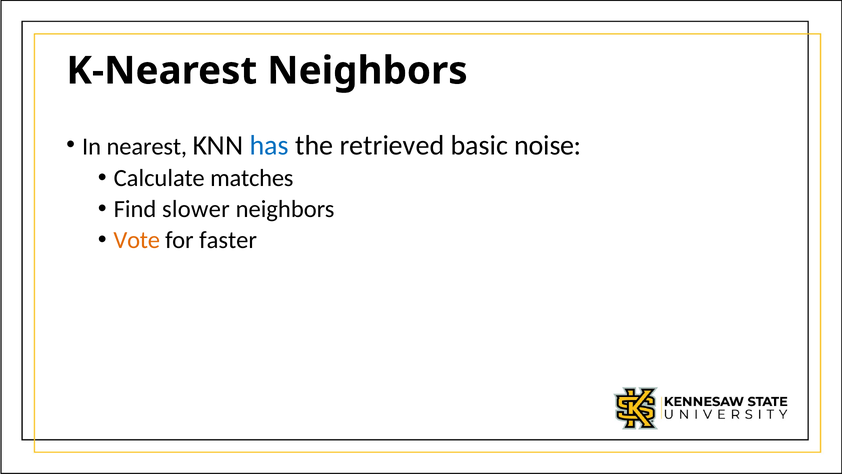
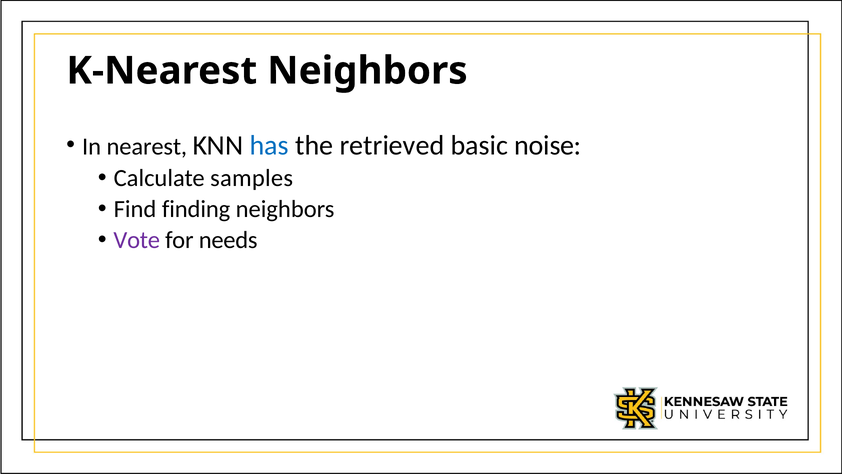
matches: matches -> samples (252, 178)
slower: slower -> finding (196, 209)
Vote colour: orange -> purple (137, 240)
faster: faster -> needs (228, 240)
